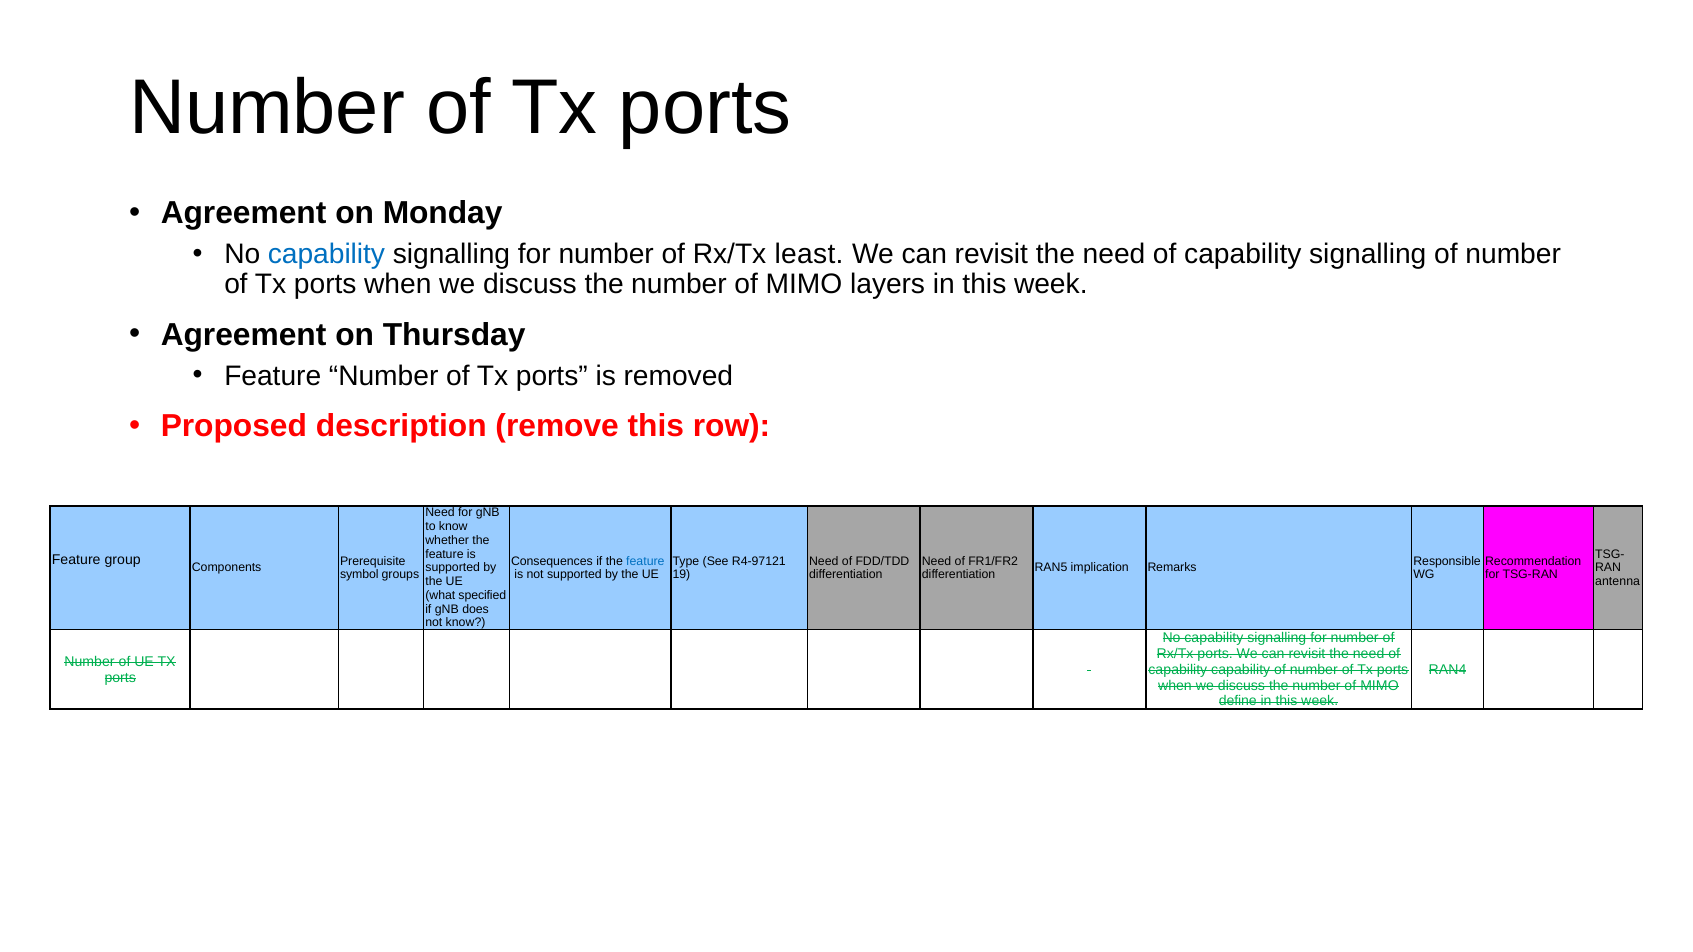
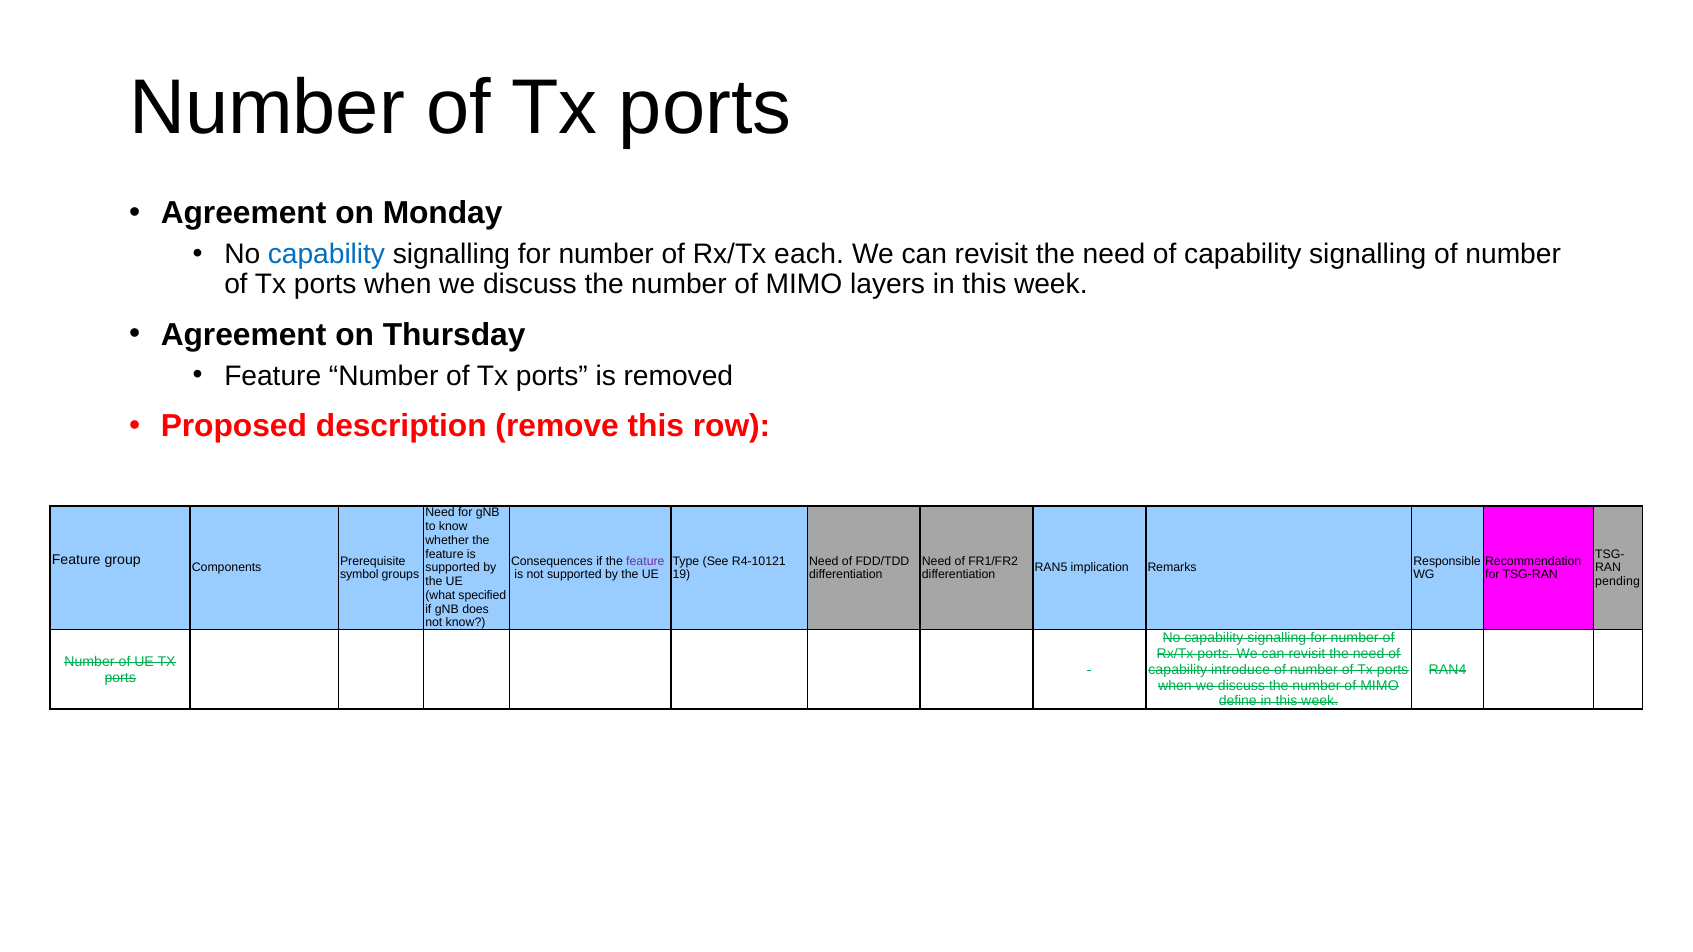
least: least -> each (809, 254)
feature colour: blue -> purple (645, 561)
R4-97121: R4-97121 -> R4-10121 (759, 561)
antenna: antenna -> pending (1618, 582)
capability capability: capability -> introduce (1241, 670)
